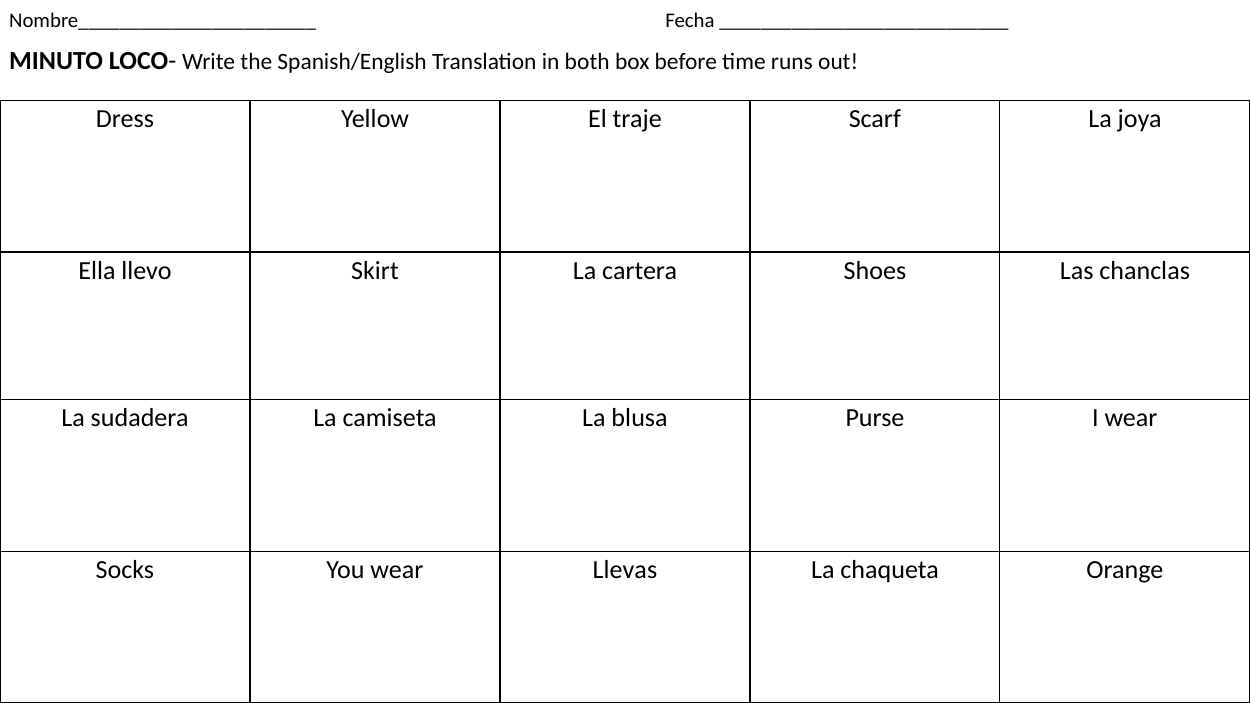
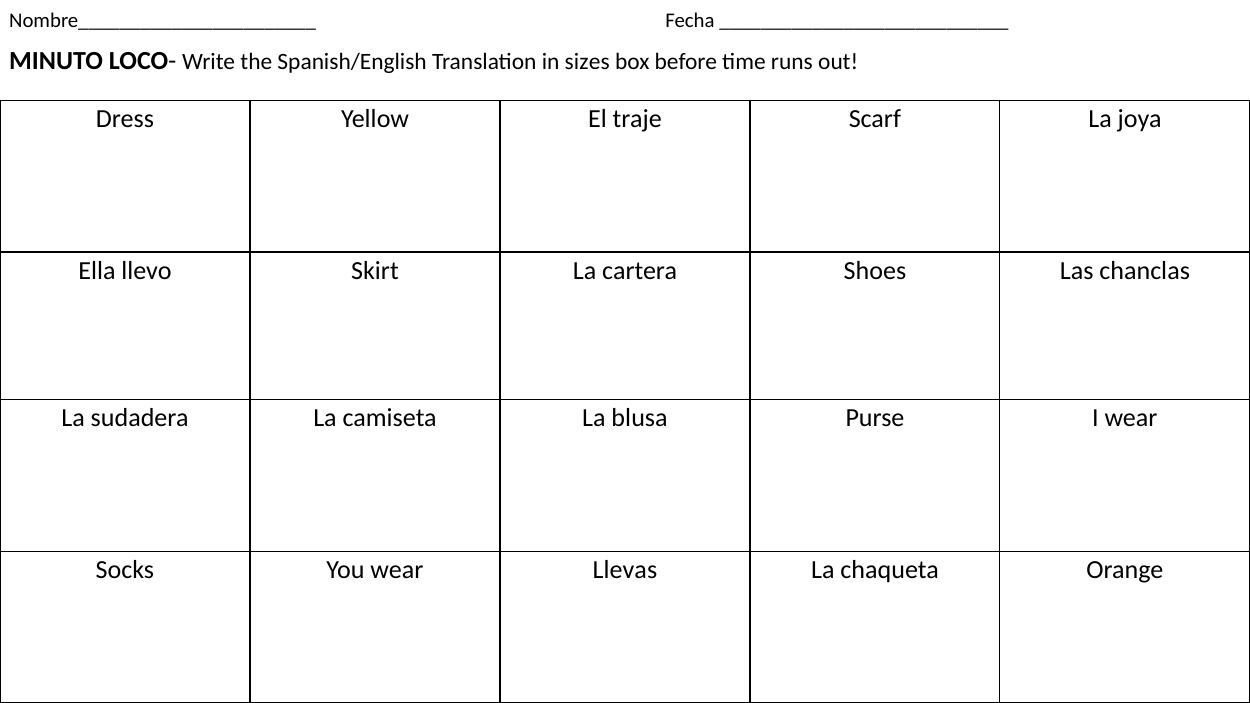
both: both -> sizes (587, 62)
